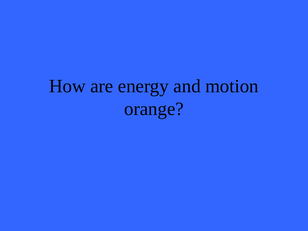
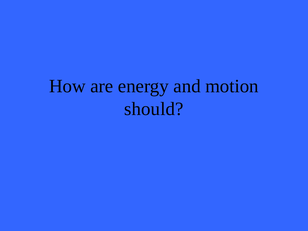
orange: orange -> should (154, 109)
